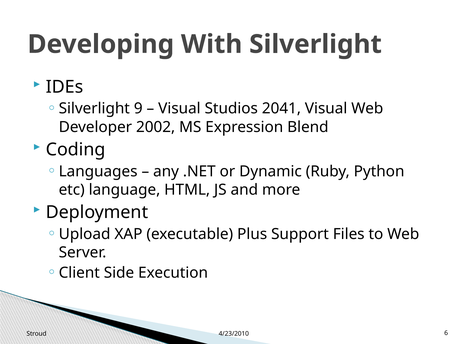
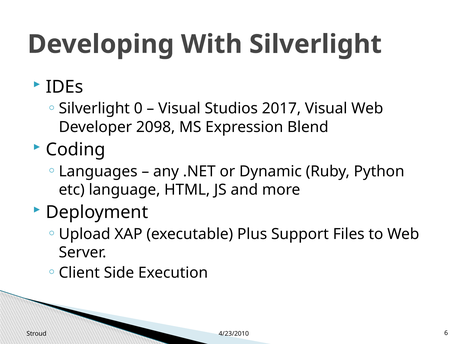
9: 9 -> 0 (138, 109)
2041: 2041 -> 2017 (281, 109)
2002: 2002 -> 2098 (156, 127)
